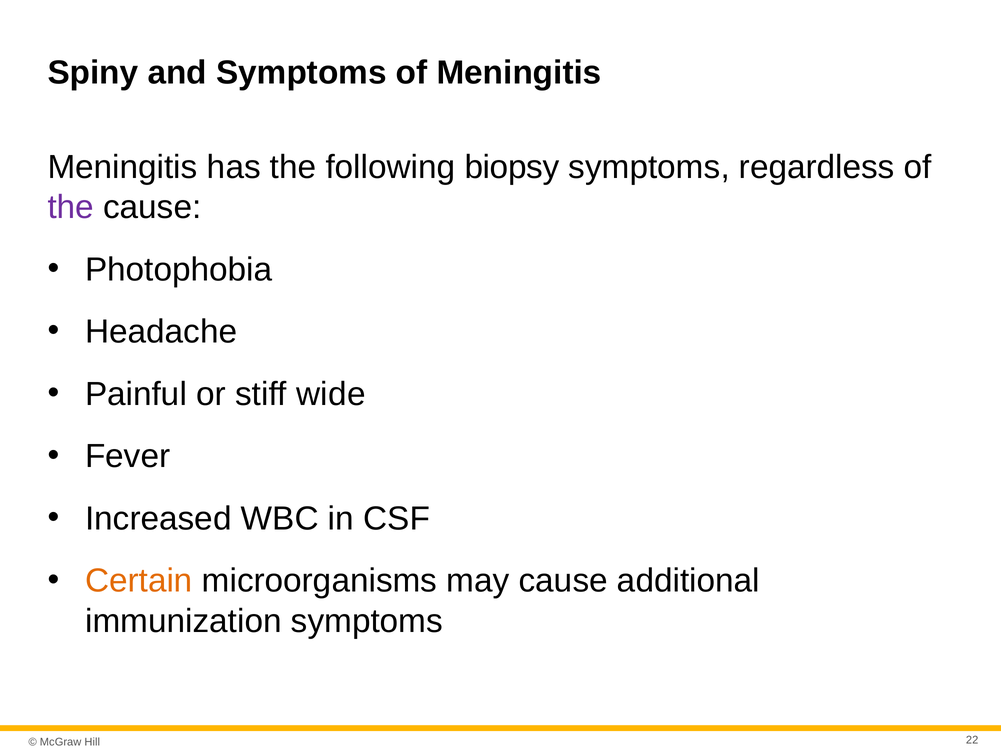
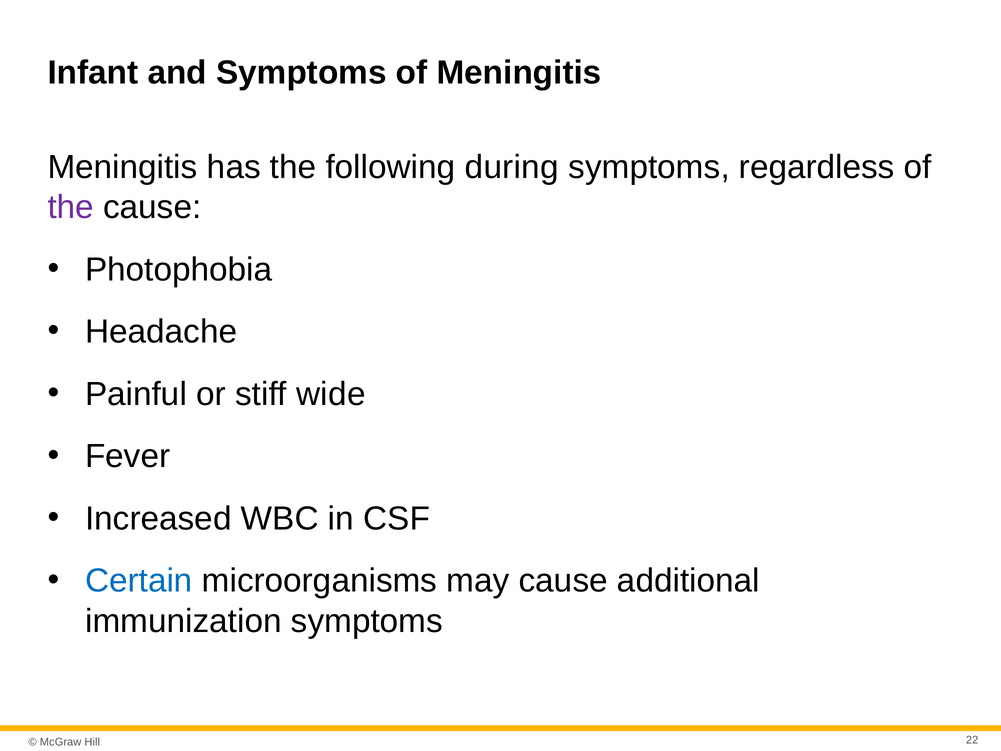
Spiny: Spiny -> Infant (93, 73)
biopsy: biopsy -> during (512, 167)
Certain colour: orange -> blue (139, 581)
